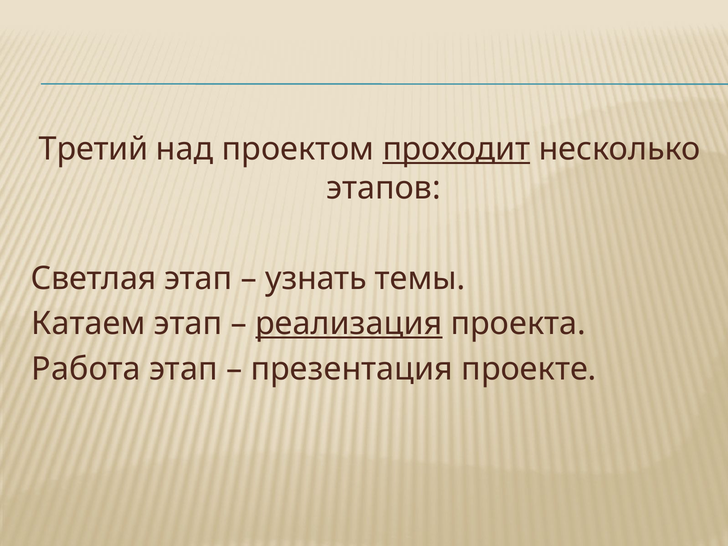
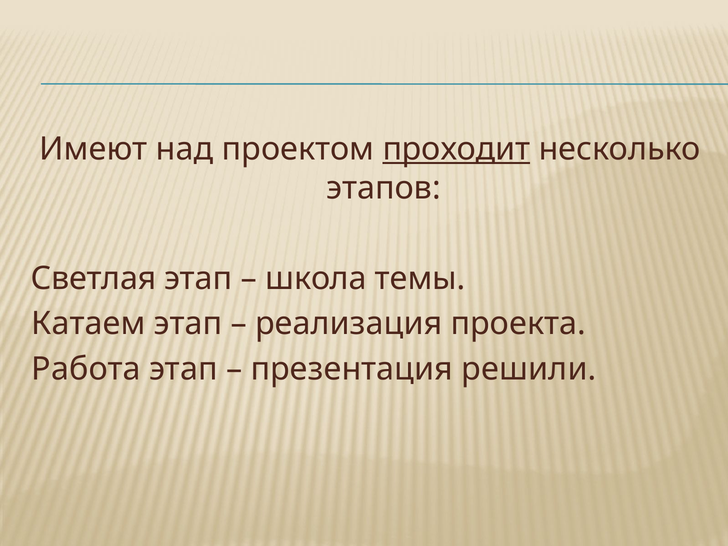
Третий: Третий -> Имеют (93, 149)
узнать: узнать -> школа (316, 278)
реализация underline: present -> none (349, 324)
проекте: проекте -> решили (529, 369)
